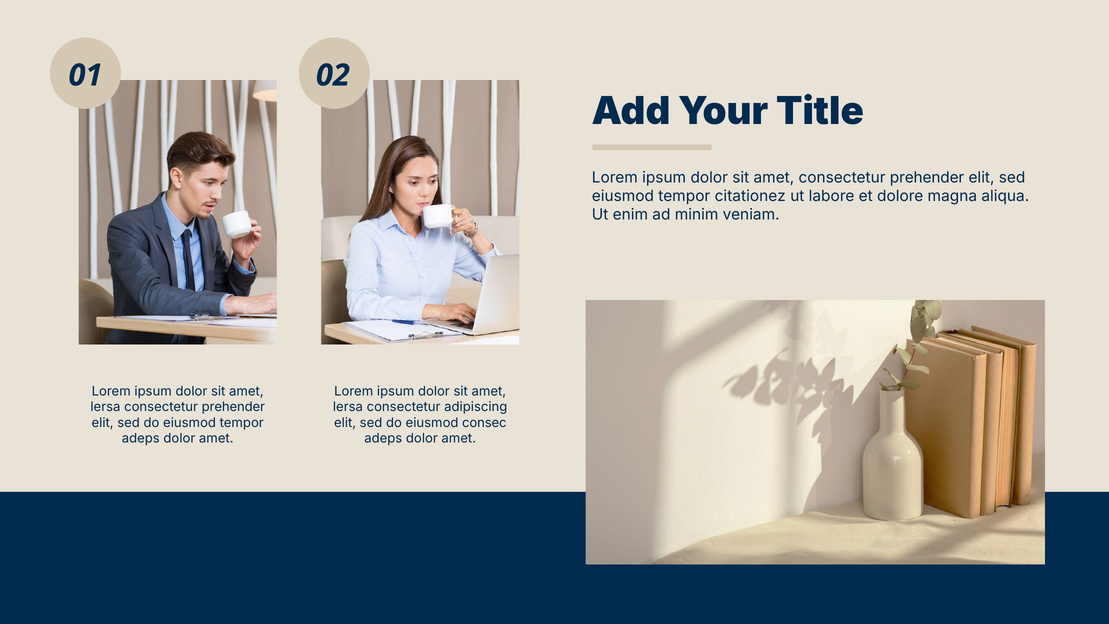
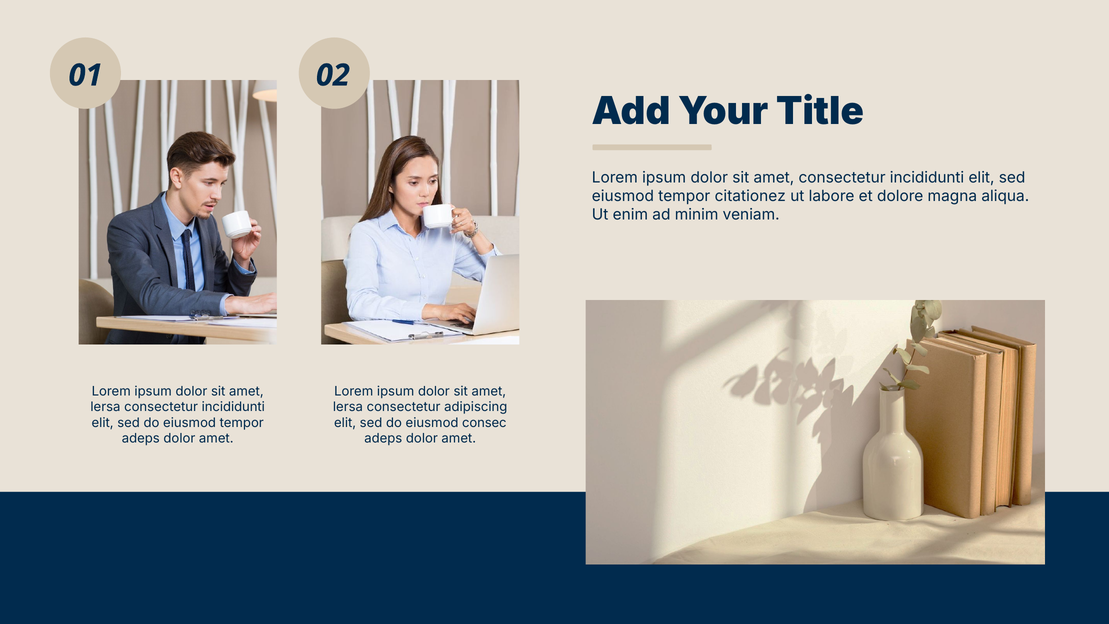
amet consectetur prehender: prehender -> incididunti (927, 178)
lersa consectetur prehender: prehender -> incididunti (233, 407)
